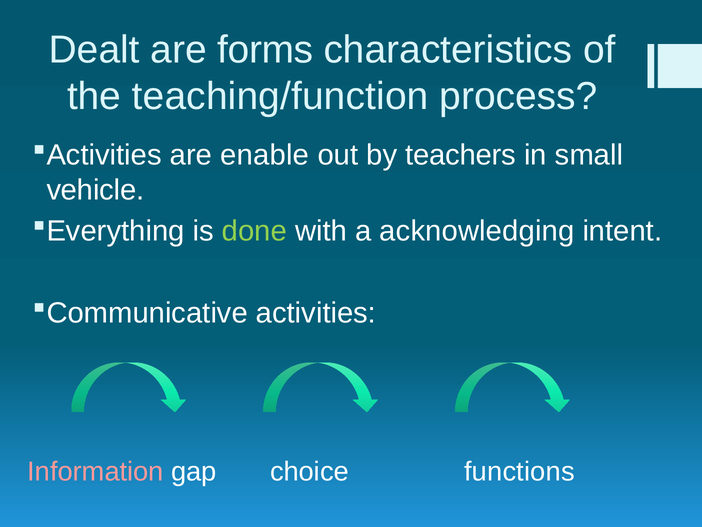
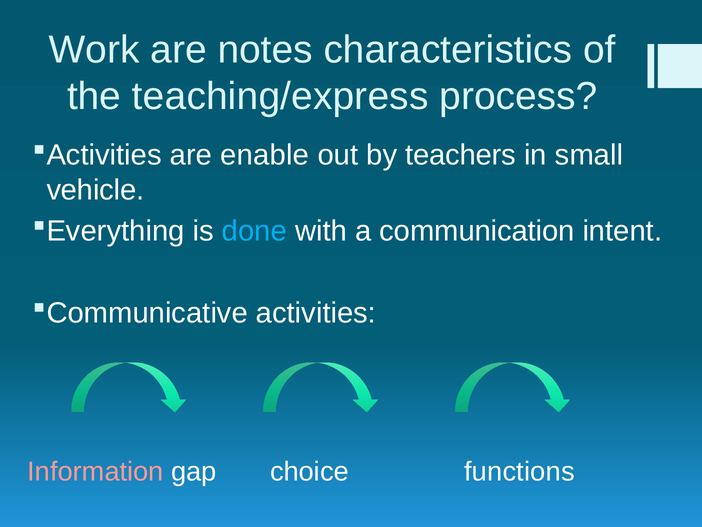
Dealt: Dealt -> Work (94, 50)
forms: forms -> notes (265, 50)
teaching/function: teaching/function -> teaching/express (280, 96)
done colour: light green -> light blue (254, 231)
acknowledging: acknowledging -> communication (477, 231)
